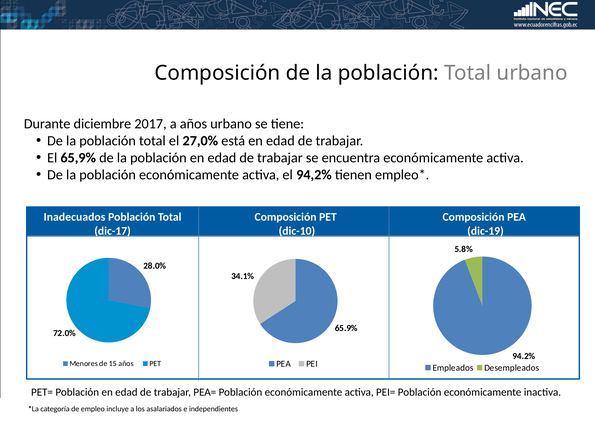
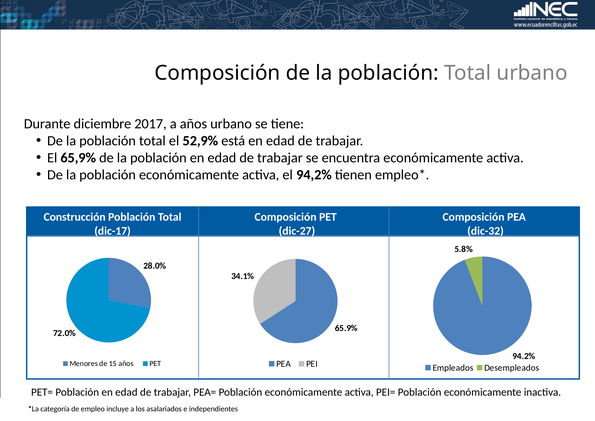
27,0%: 27,0% -> 52,9% (200, 141)
Inadecuados: Inadecuados -> Construcción (75, 217)
dic-10: dic-10 -> dic-27 (297, 231)
dic-19: dic-19 -> dic-32 (486, 231)
